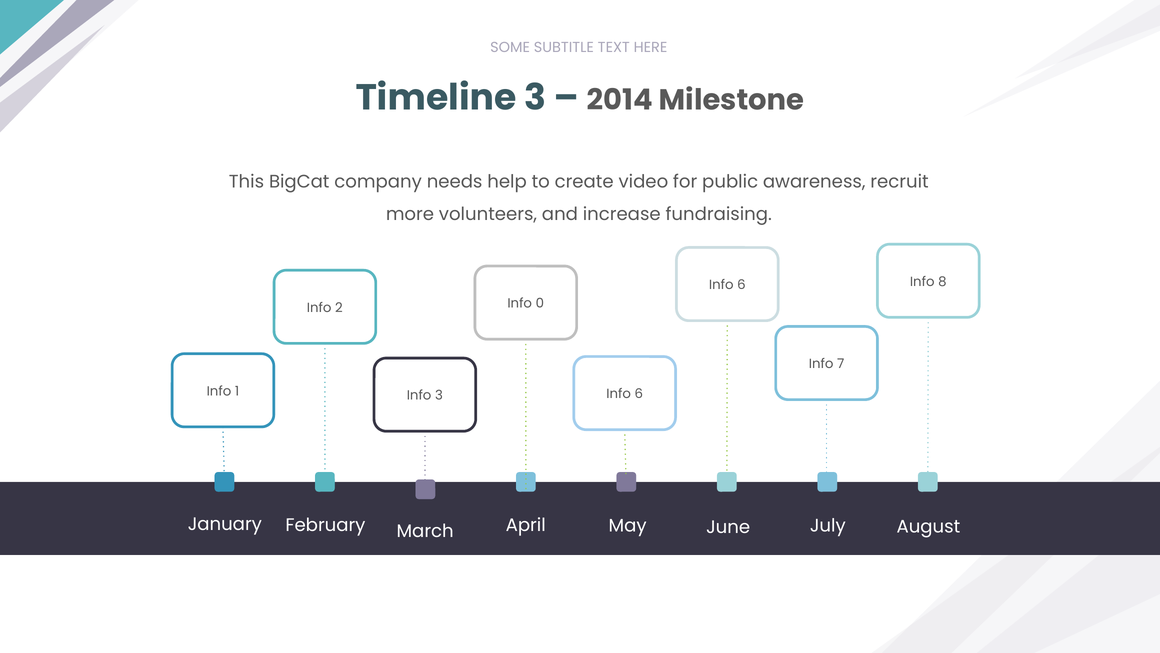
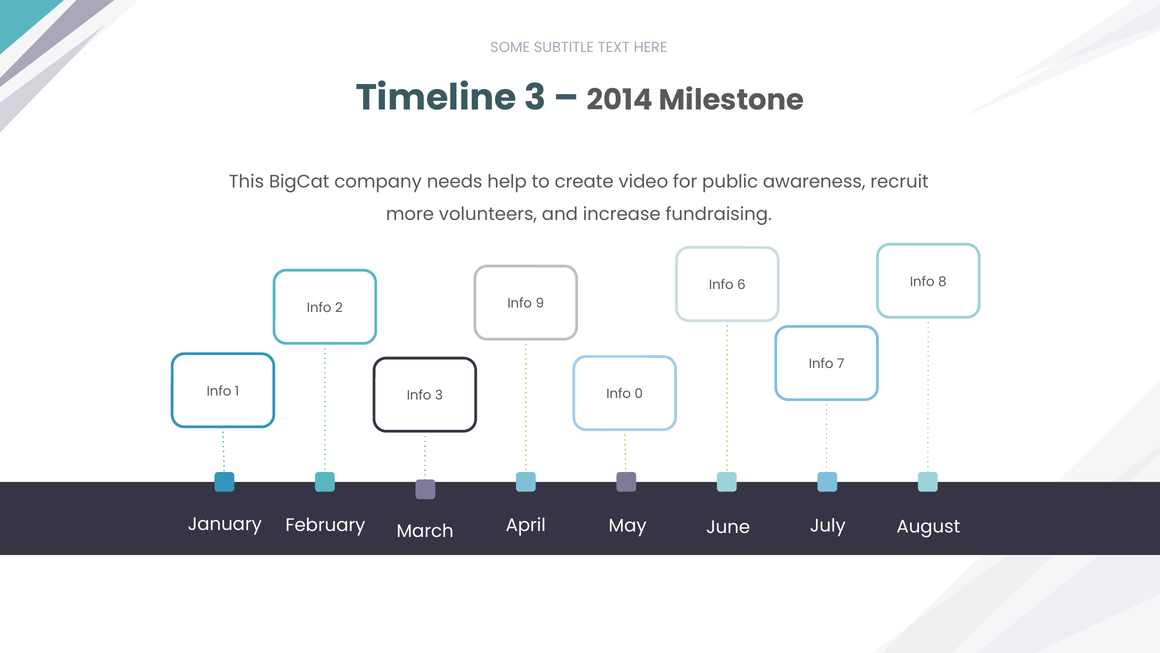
0: 0 -> 9 (540, 303)
6: 6 -> 0 (639, 394)
